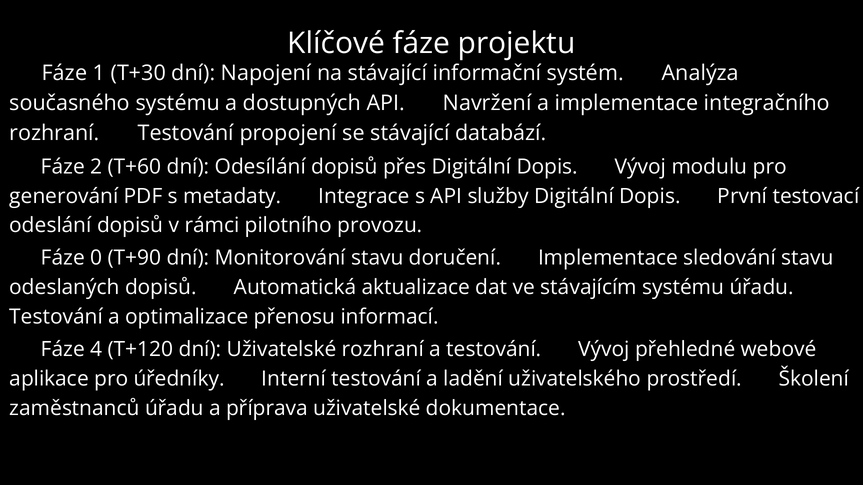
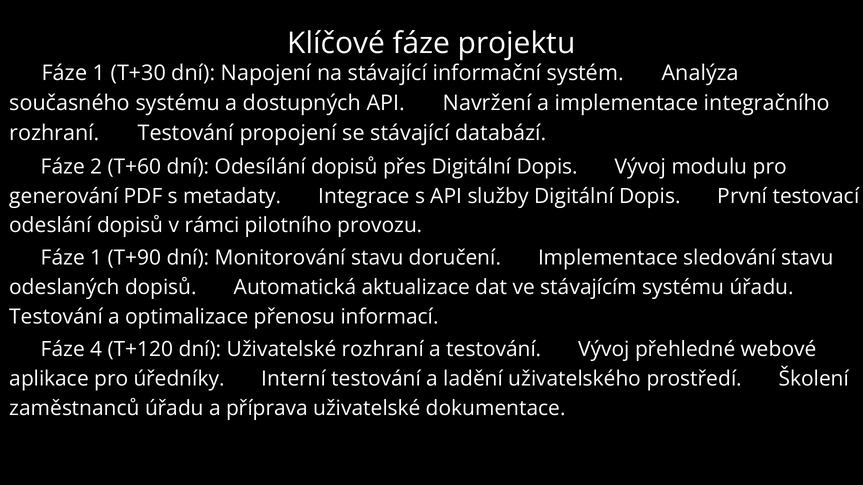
0: 0 -> 1 (96, 258)
